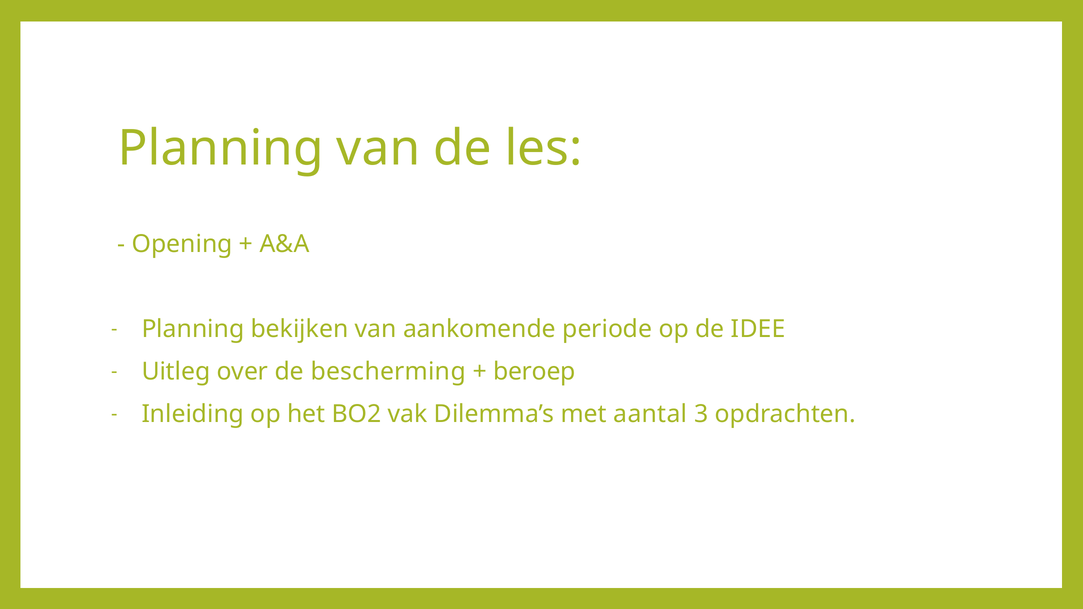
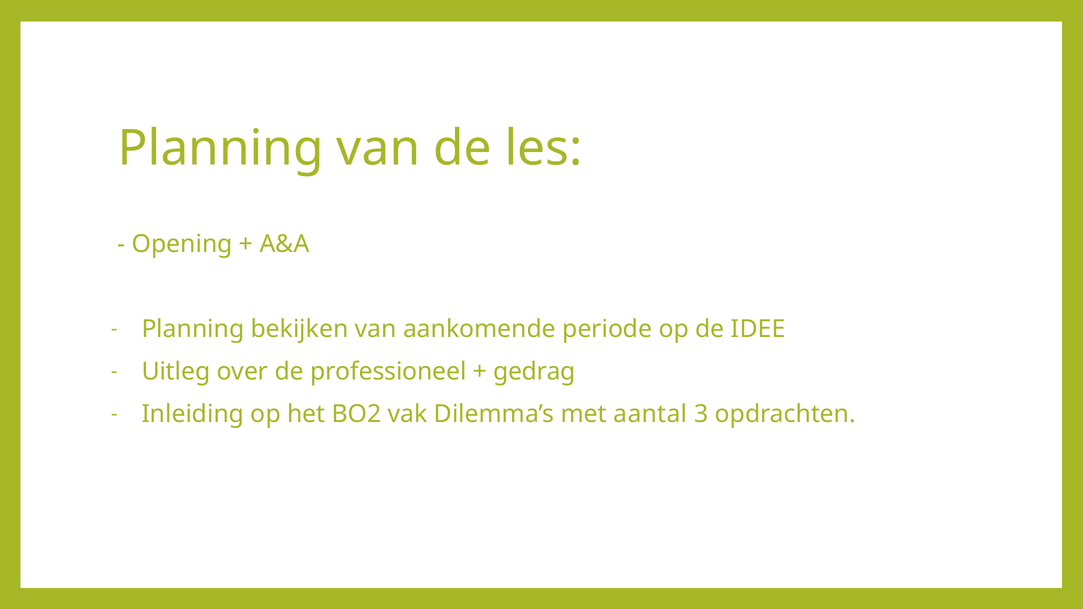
bescherming: bescherming -> professioneel (388, 372)
beroep: beroep -> gedrag (534, 372)
